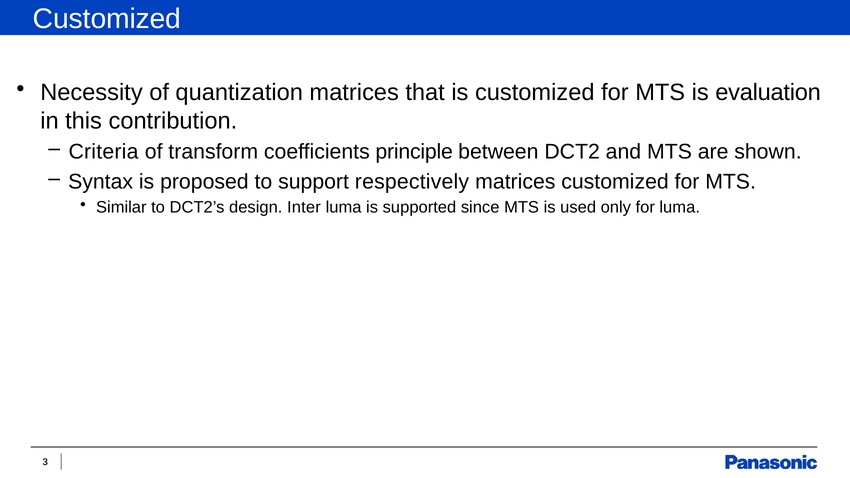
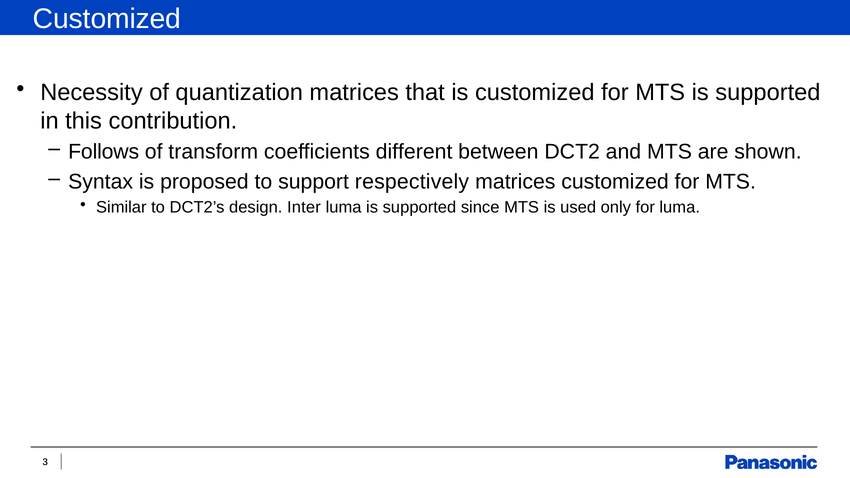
MTS is evaluation: evaluation -> supported (768, 93)
Criteria: Criteria -> Follows (104, 152)
principle: principle -> different (414, 152)
